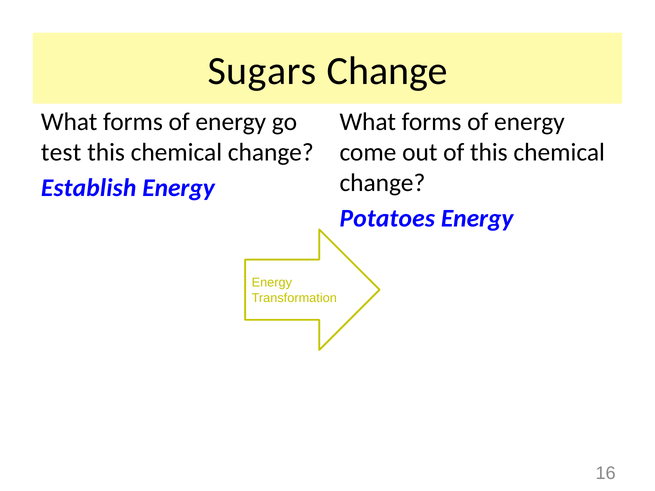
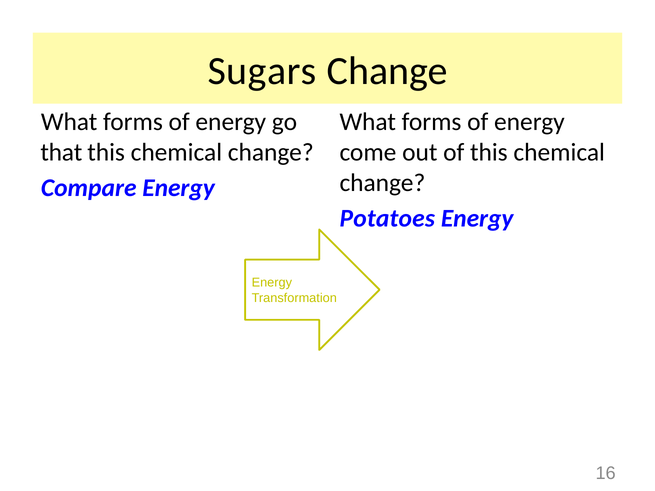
test: test -> that (61, 152)
Establish: Establish -> Compare (89, 188)
